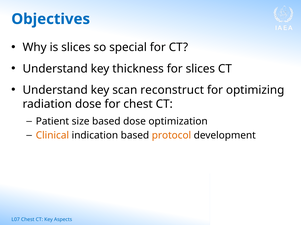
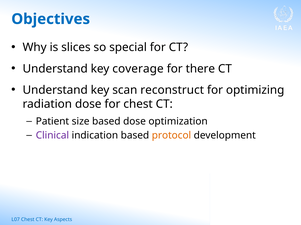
thickness: thickness -> coverage (138, 69)
for slices: slices -> there (200, 69)
Clinical colour: orange -> purple (52, 136)
